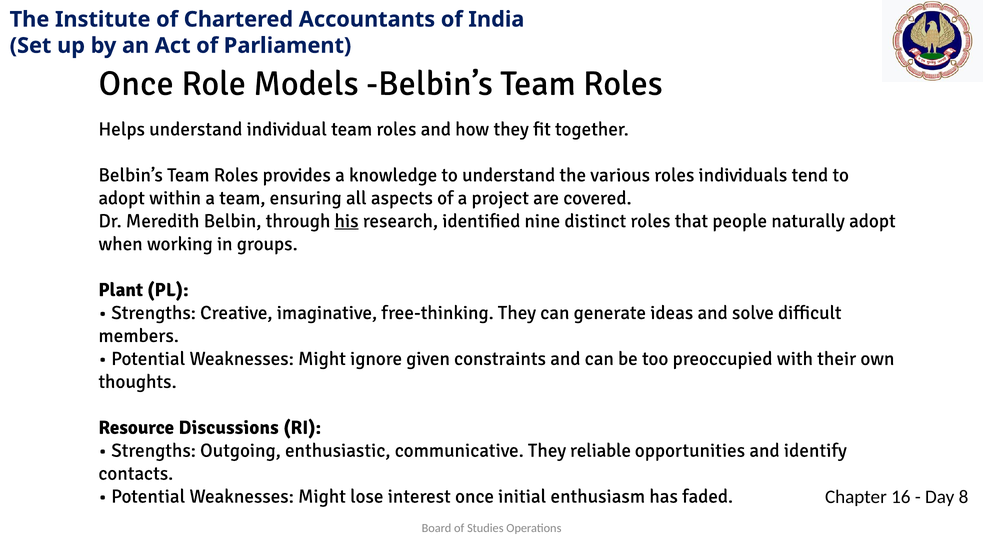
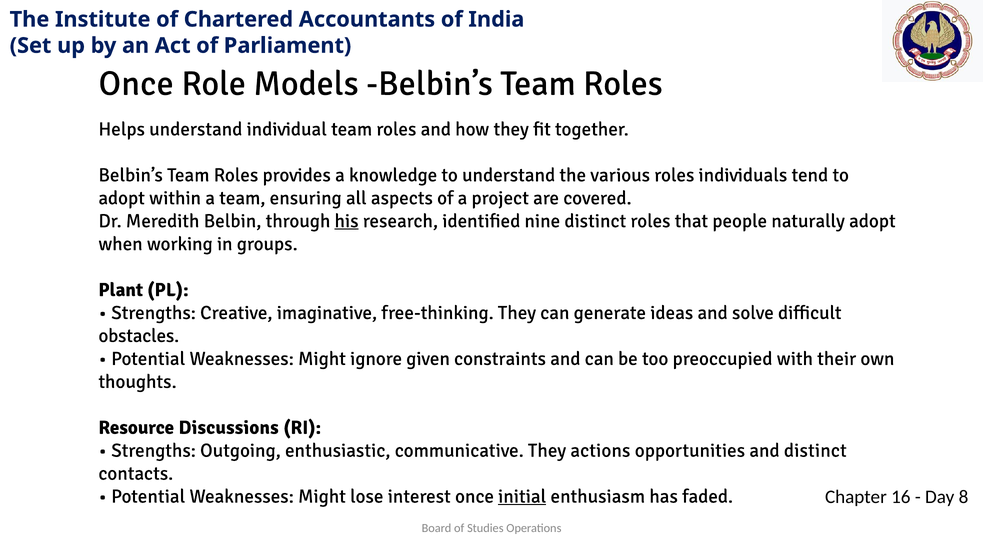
members: members -> obstacles (139, 336)
reliable: reliable -> actions (600, 450)
and identify: identify -> distinct (815, 450)
initial underline: none -> present (522, 496)
